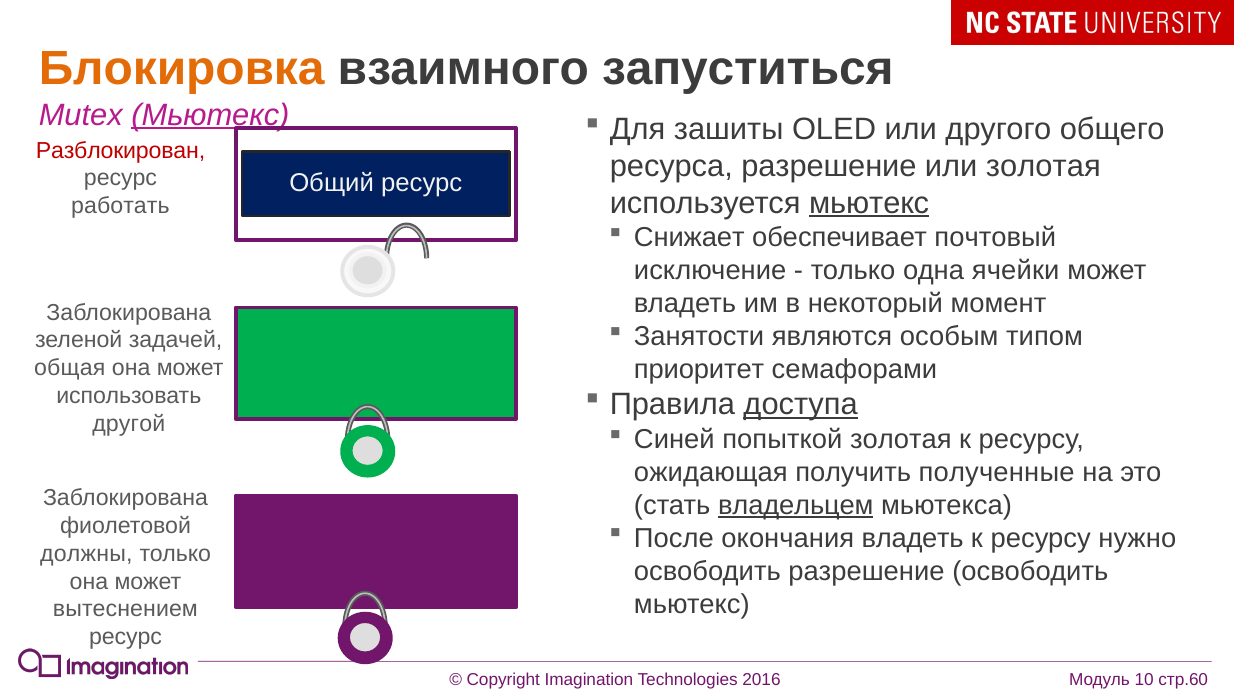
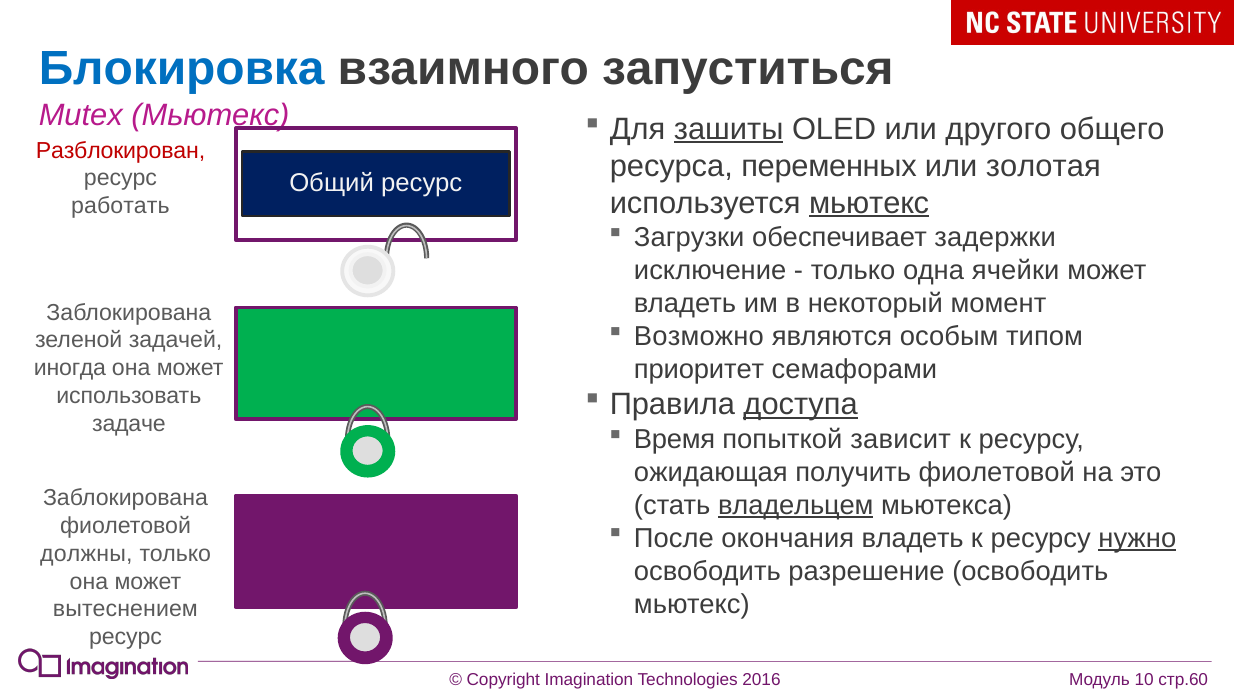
Блокировка colour: orange -> blue (182, 69)
Мьютекс underline: present -> none (210, 115)
зашиты underline: none -> present (729, 129)
ресурса разрешение: разрешение -> переменных (829, 166)
Снижает: Снижает -> Загрузки (689, 238)
почтовый: почтовый -> задержки (995, 238)
Занятости: Занятости -> Возможно (699, 337)
общая: общая -> иногда (70, 368)
другой: другой -> задаче (129, 424)
Синей: Синей -> Время (675, 440)
попыткой золотая: золотая -> зависит (901, 440)
получить полученные: полученные -> фиолетовой (997, 473)
нужно underline: none -> present (1137, 538)
